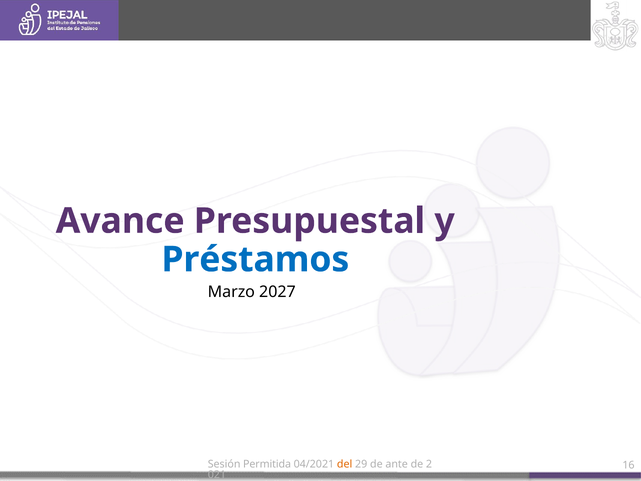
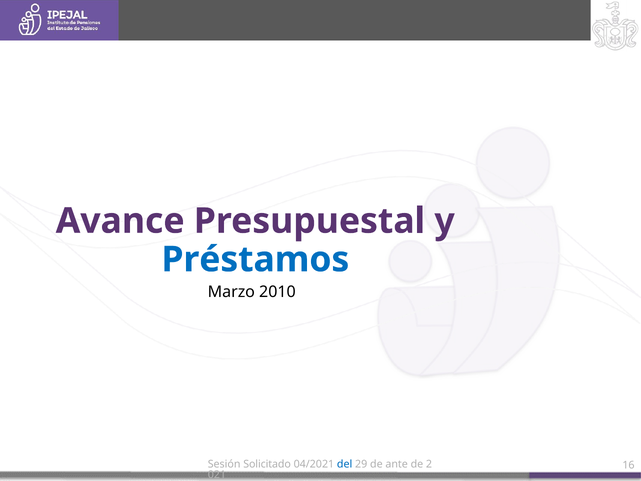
2027: 2027 -> 2010 (277, 292)
Permitida: Permitida -> Solicitado (267, 464)
del colour: orange -> blue (345, 464)
